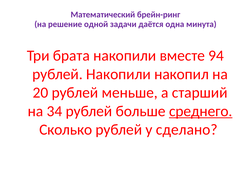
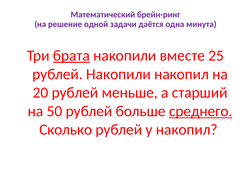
брата underline: none -> present (71, 55)
94: 94 -> 25 (216, 55)
34: 34 -> 50 (54, 111)
у сделано: сделано -> накопил (187, 129)
